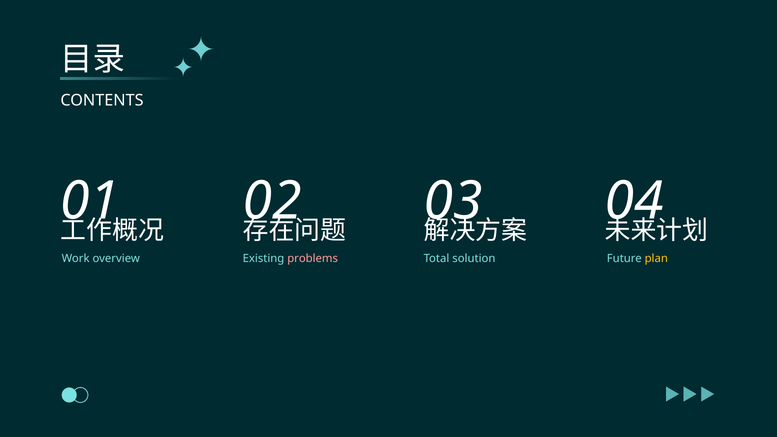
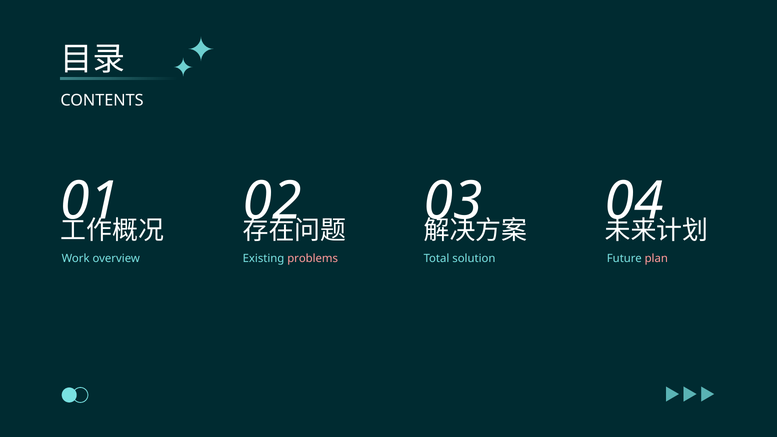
plan colour: yellow -> pink (656, 258)
